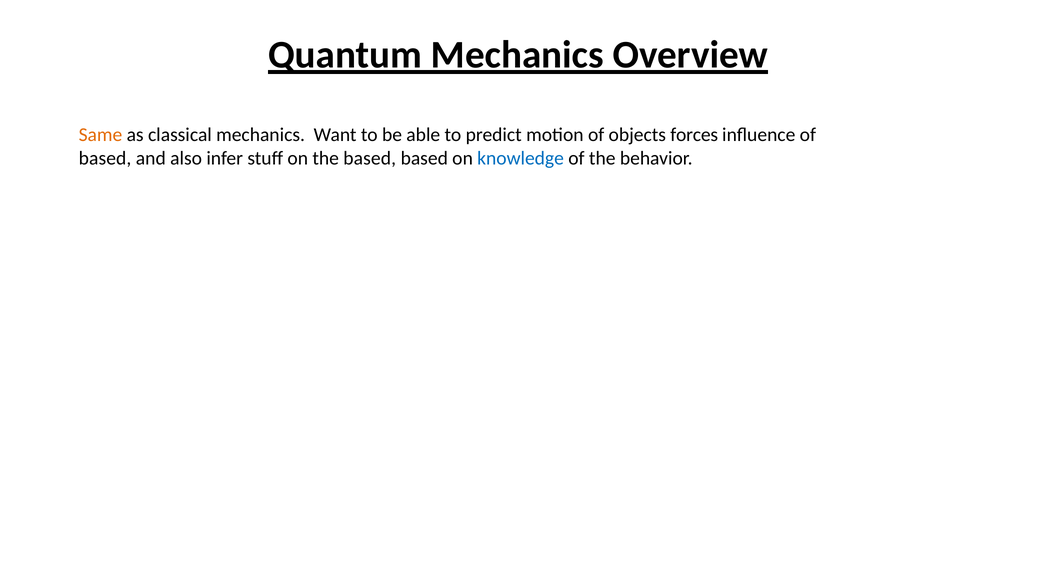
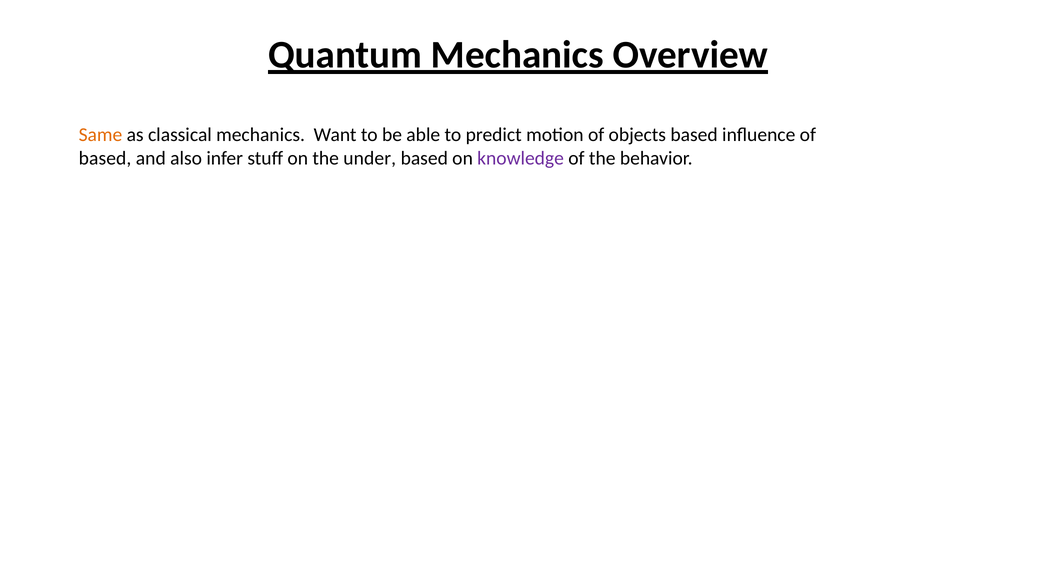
objects forces: forces -> based (694, 135)
the based: based -> under (370, 158)
knowledge colour: blue -> purple (521, 158)
